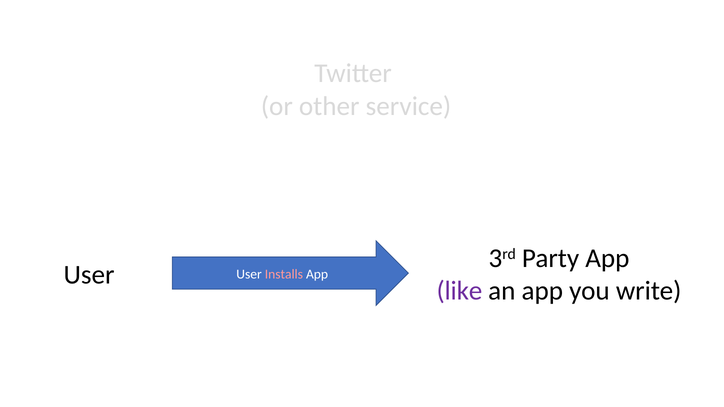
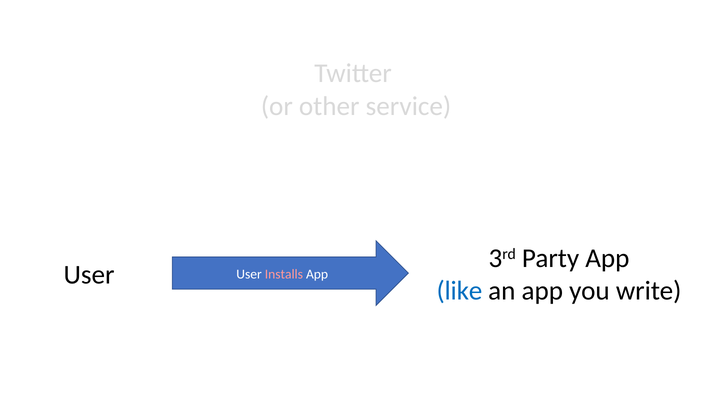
like colour: purple -> blue (459, 291)
